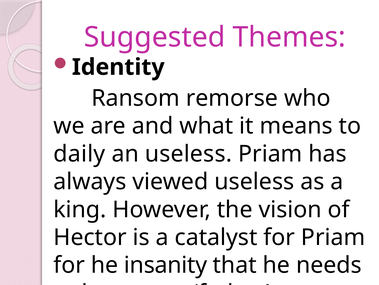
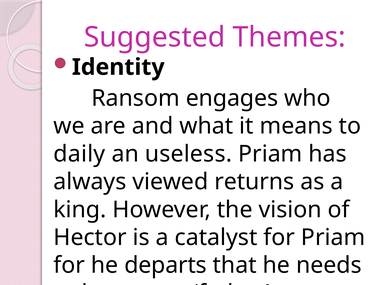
remorse: remorse -> engages (232, 98)
viewed useless: useless -> returns (254, 181)
insanity: insanity -> departs (166, 265)
